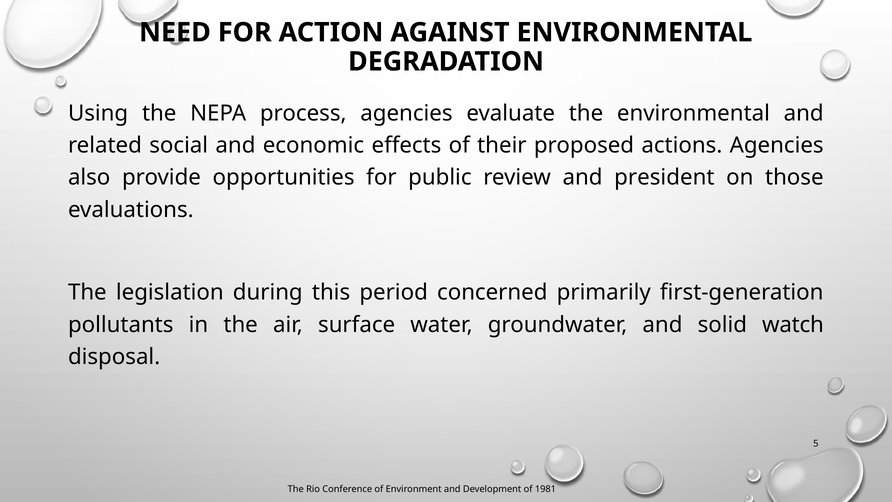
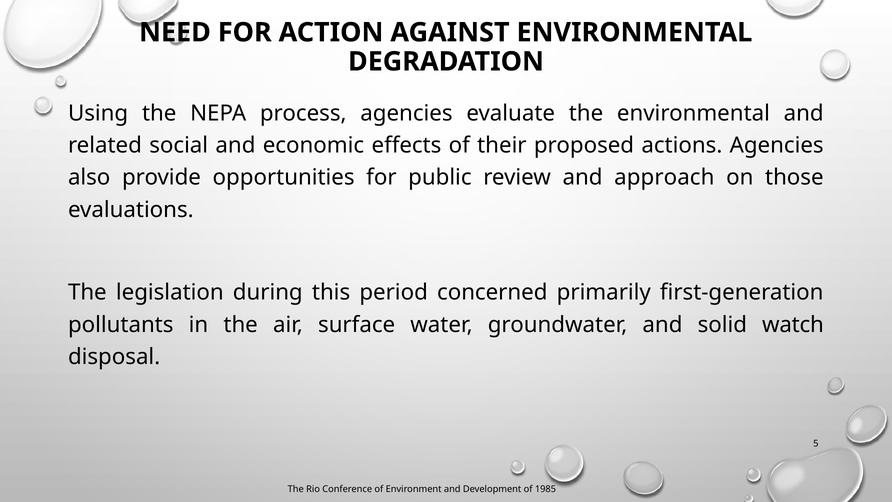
president: president -> approach (664, 177)
1981: 1981 -> 1985 (545, 489)
